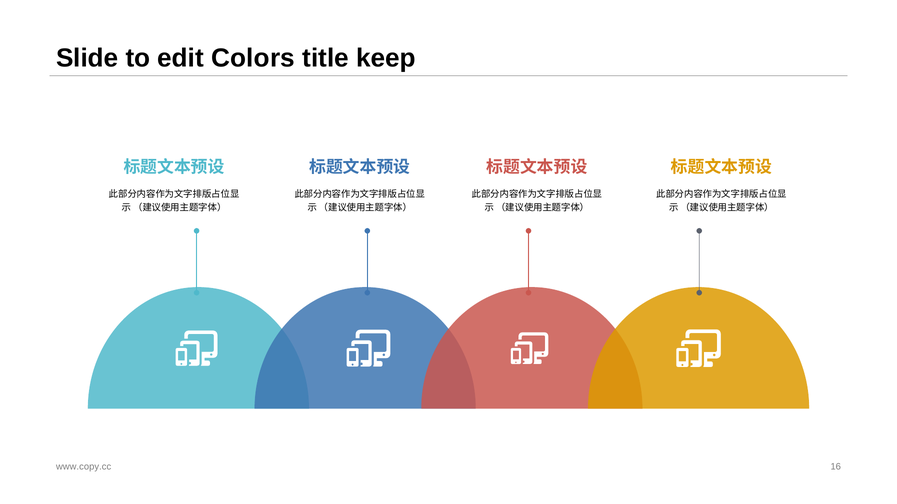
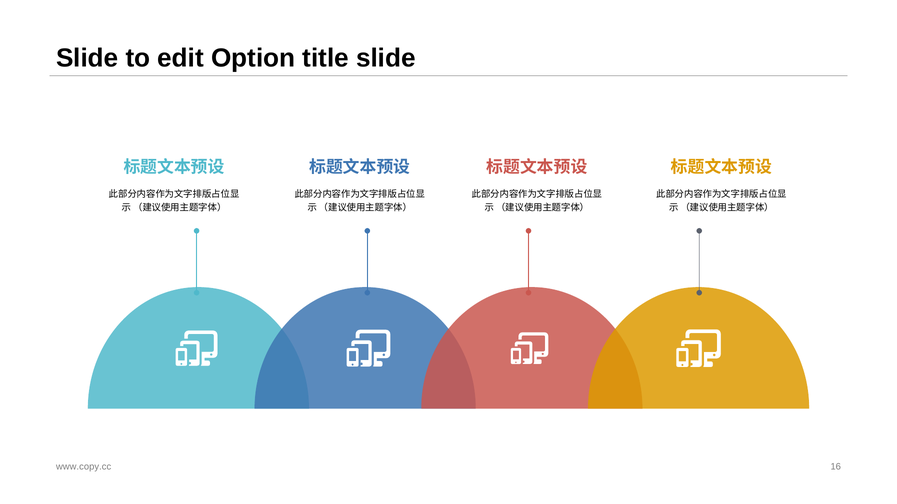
Colors: Colors -> Option (253, 58)
title keep: keep -> slide (386, 58)
